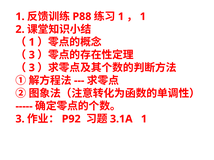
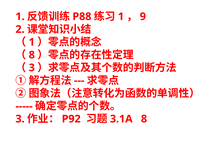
1: 1 -> 9 (143, 17)
3: 3 -> 8 (32, 55)
1: 1 -> 8 (144, 119)
